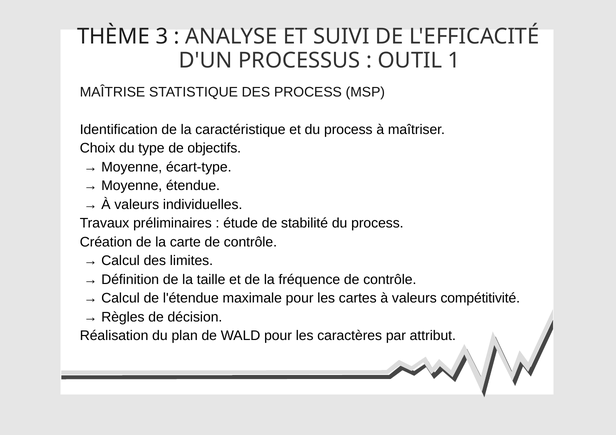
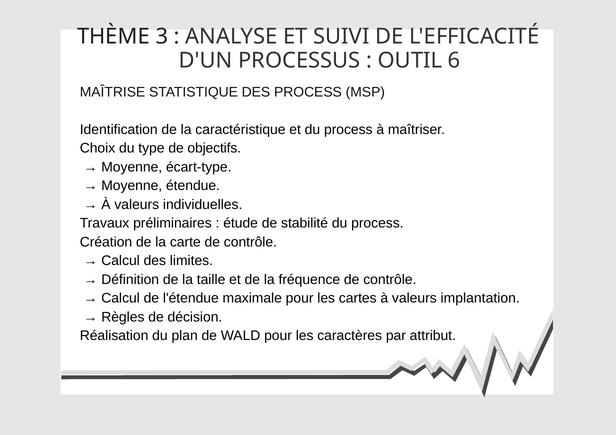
1: 1 -> 6 (454, 61)
compétitivité: compétitivité -> implantation (480, 299)
